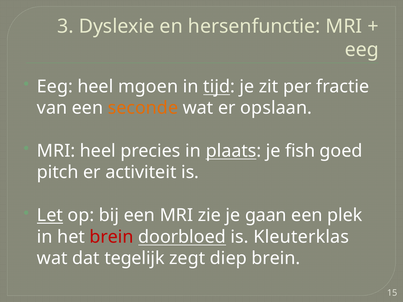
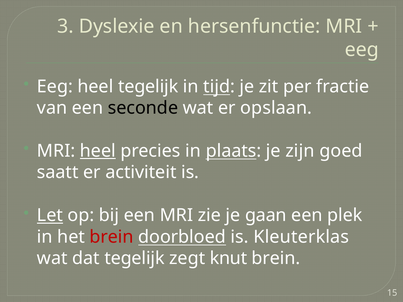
heel mgoen: mgoen -> tegelijk (148, 87)
seconde colour: orange -> black (143, 108)
heel underline: none -> present (98, 151)
fish: fish -> zijn (300, 151)
pitch: pitch -> saatt (58, 173)
diep: diep -> knut (229, 259)
